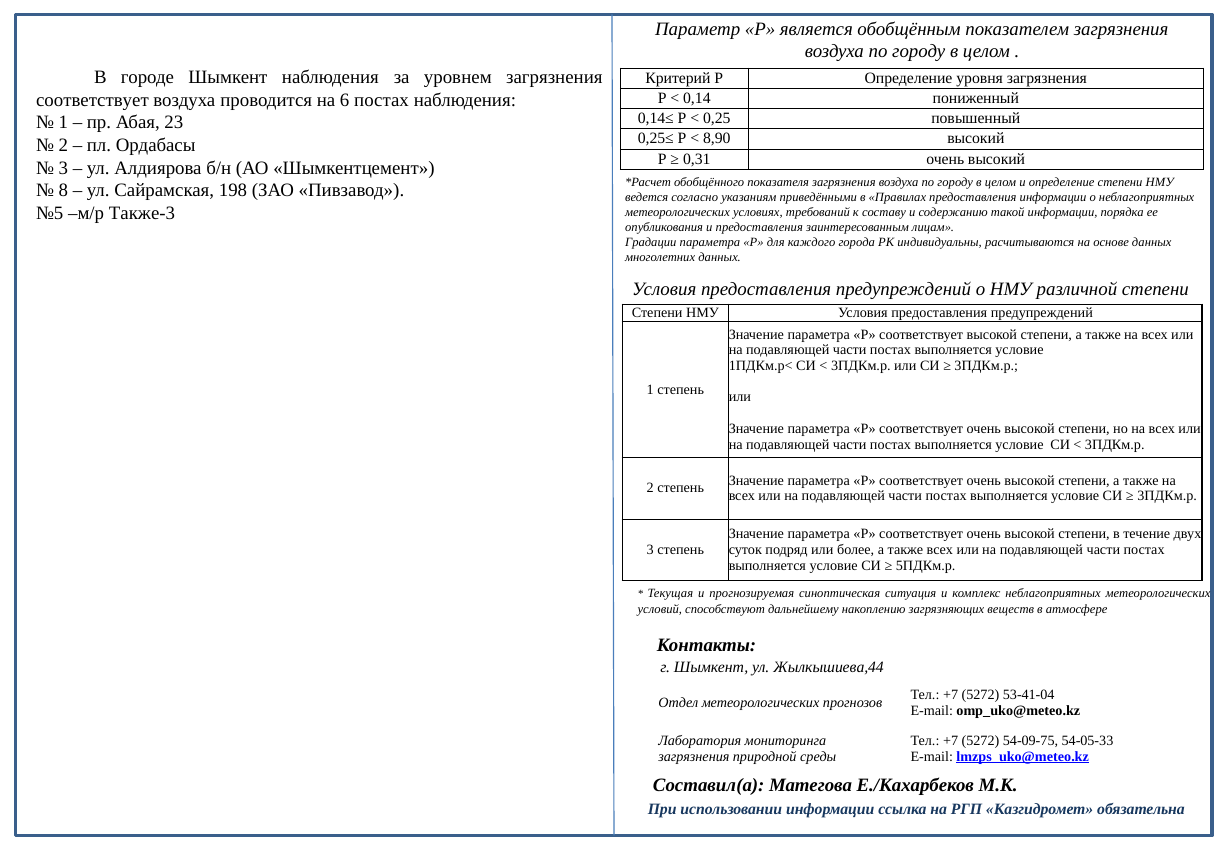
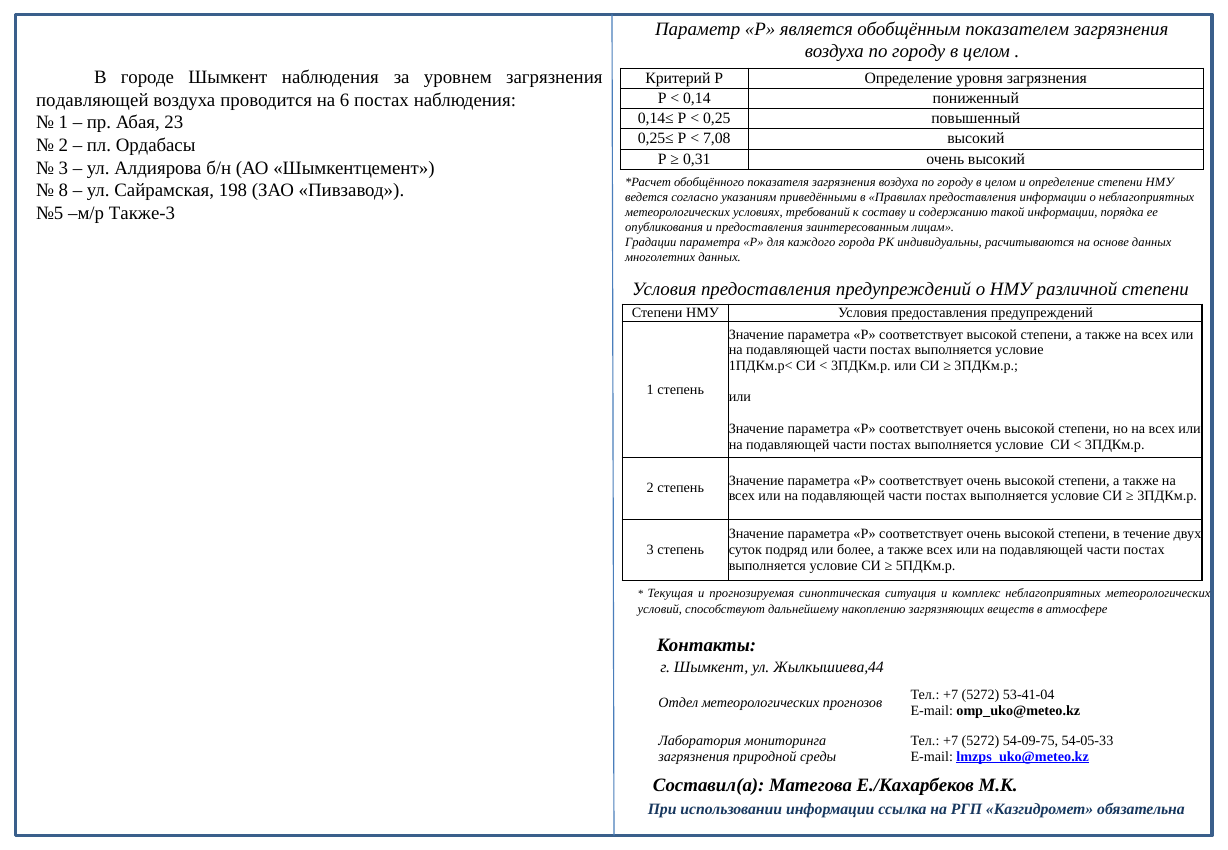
соответствует: соответствует -> подавляющей (92, 100)
8,90: 8,90 -> 7,08 (717, 139)
